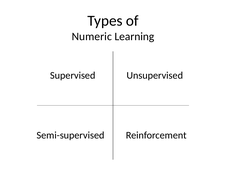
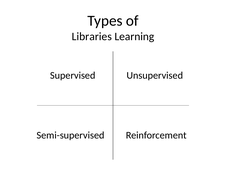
Numeric: Numeric -> Libraries (92, 36)
